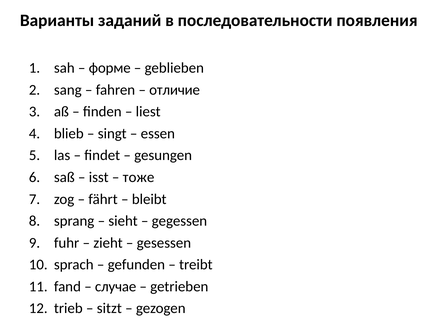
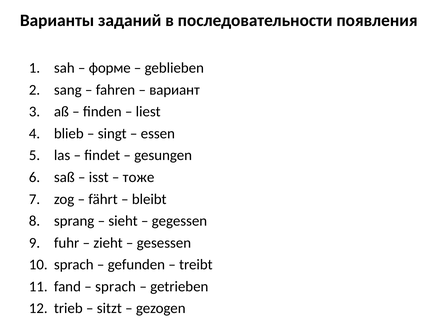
отличие: отличие -> вариант (175, 90)
случае: случае -> sprach (115, 286)
